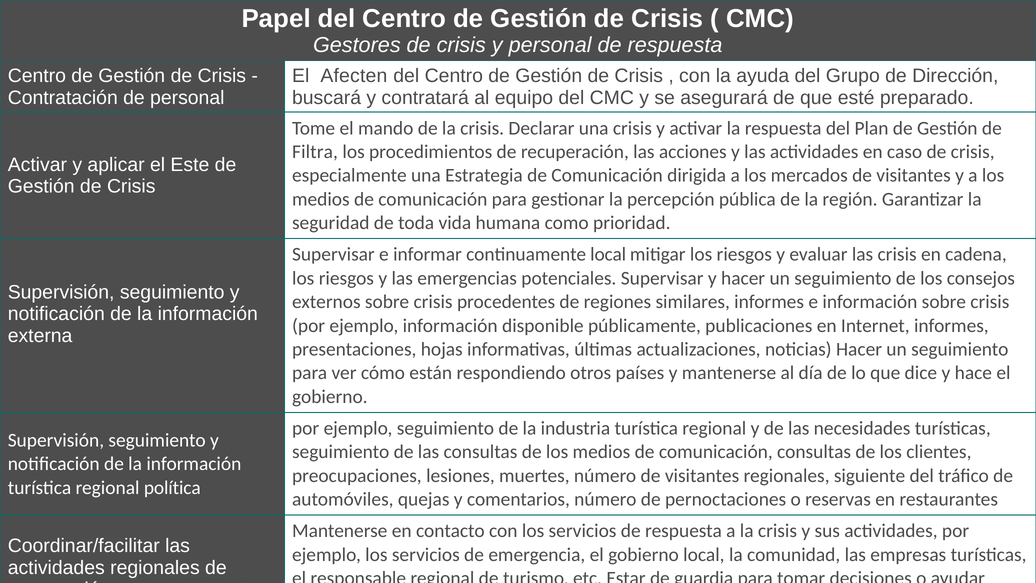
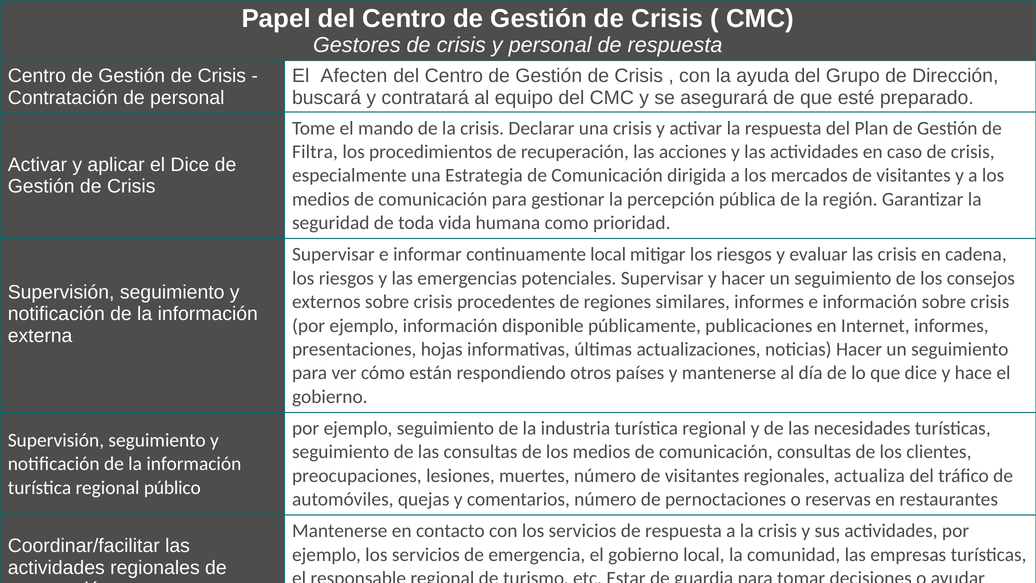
el Este: Este -> Dice (190, 165)
siguiente: siguiente -> actualiza (869, 476)
política: política -> público (172, 487)
